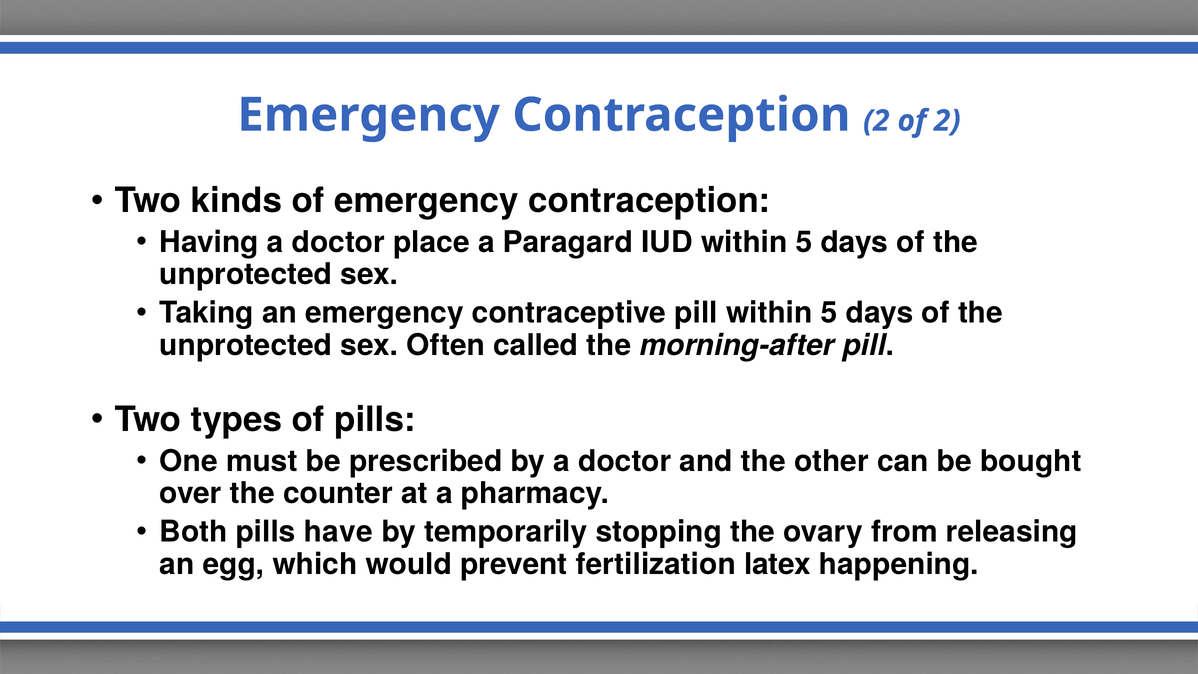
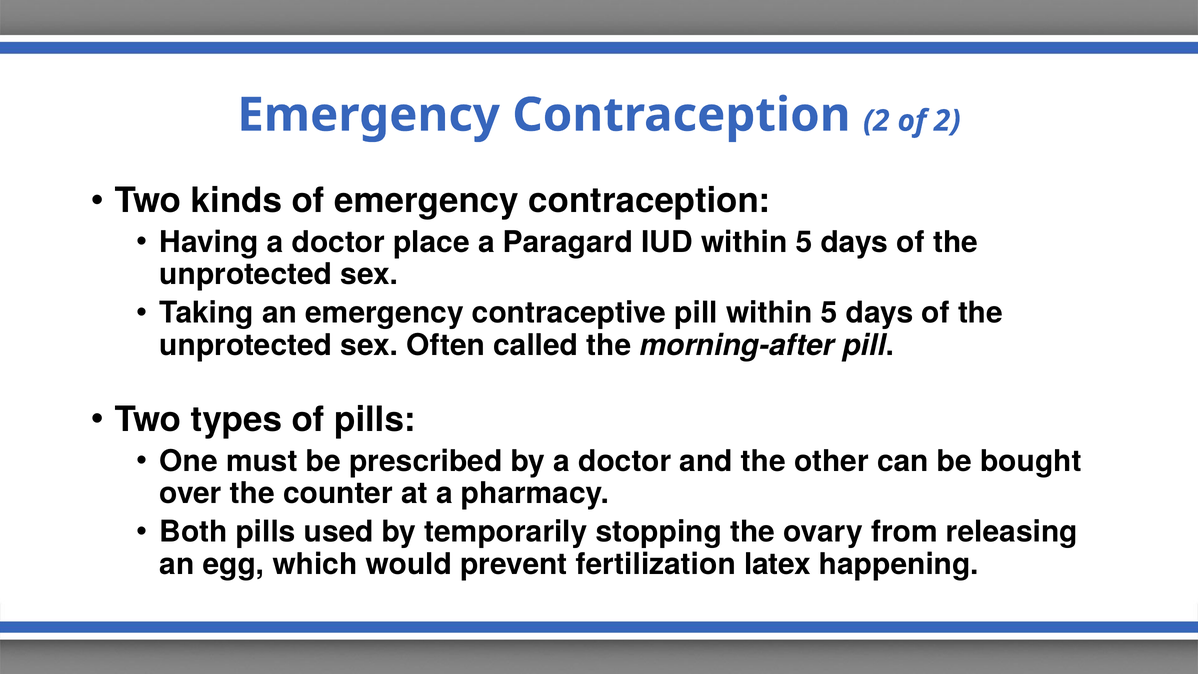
have: have -> used (339, 532)
